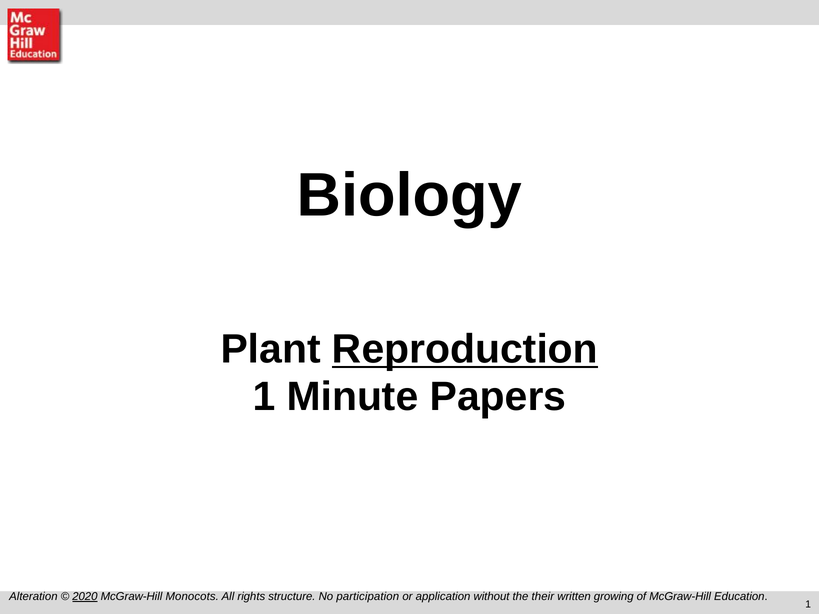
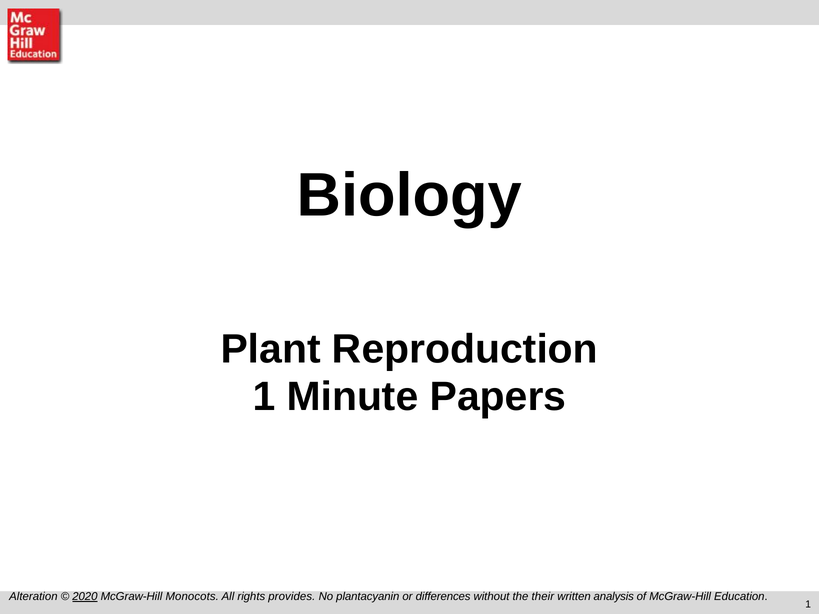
Reproduction underline: present -> none (465, 350)
structure: structure -> provides (292, 597)
participation: participation -> plantacyanin (368, 597)
application: application -> differences (443, 597)
growing: growing -> analysis (614, 597)
